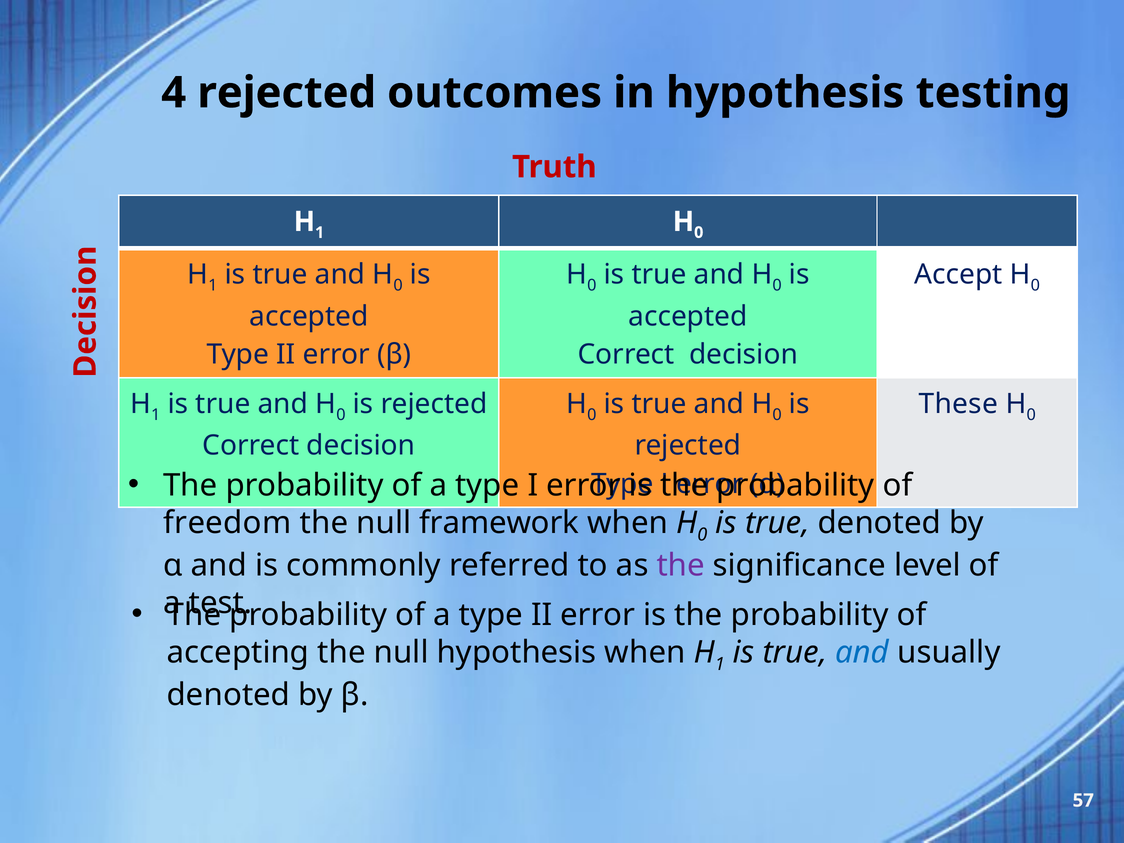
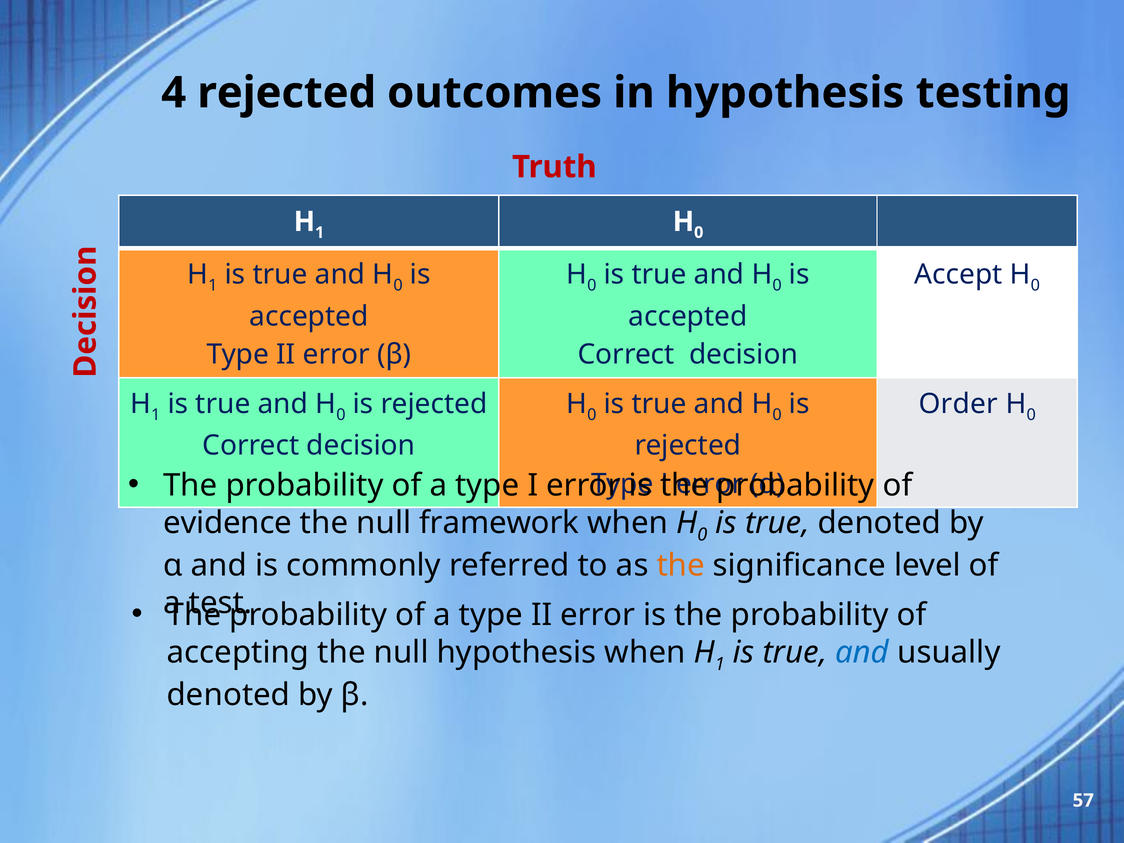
These: These -> Order (958, 404)
freedom: freedom -> evidence (228, 523)
the colour: purple -> orange (681, 565)
